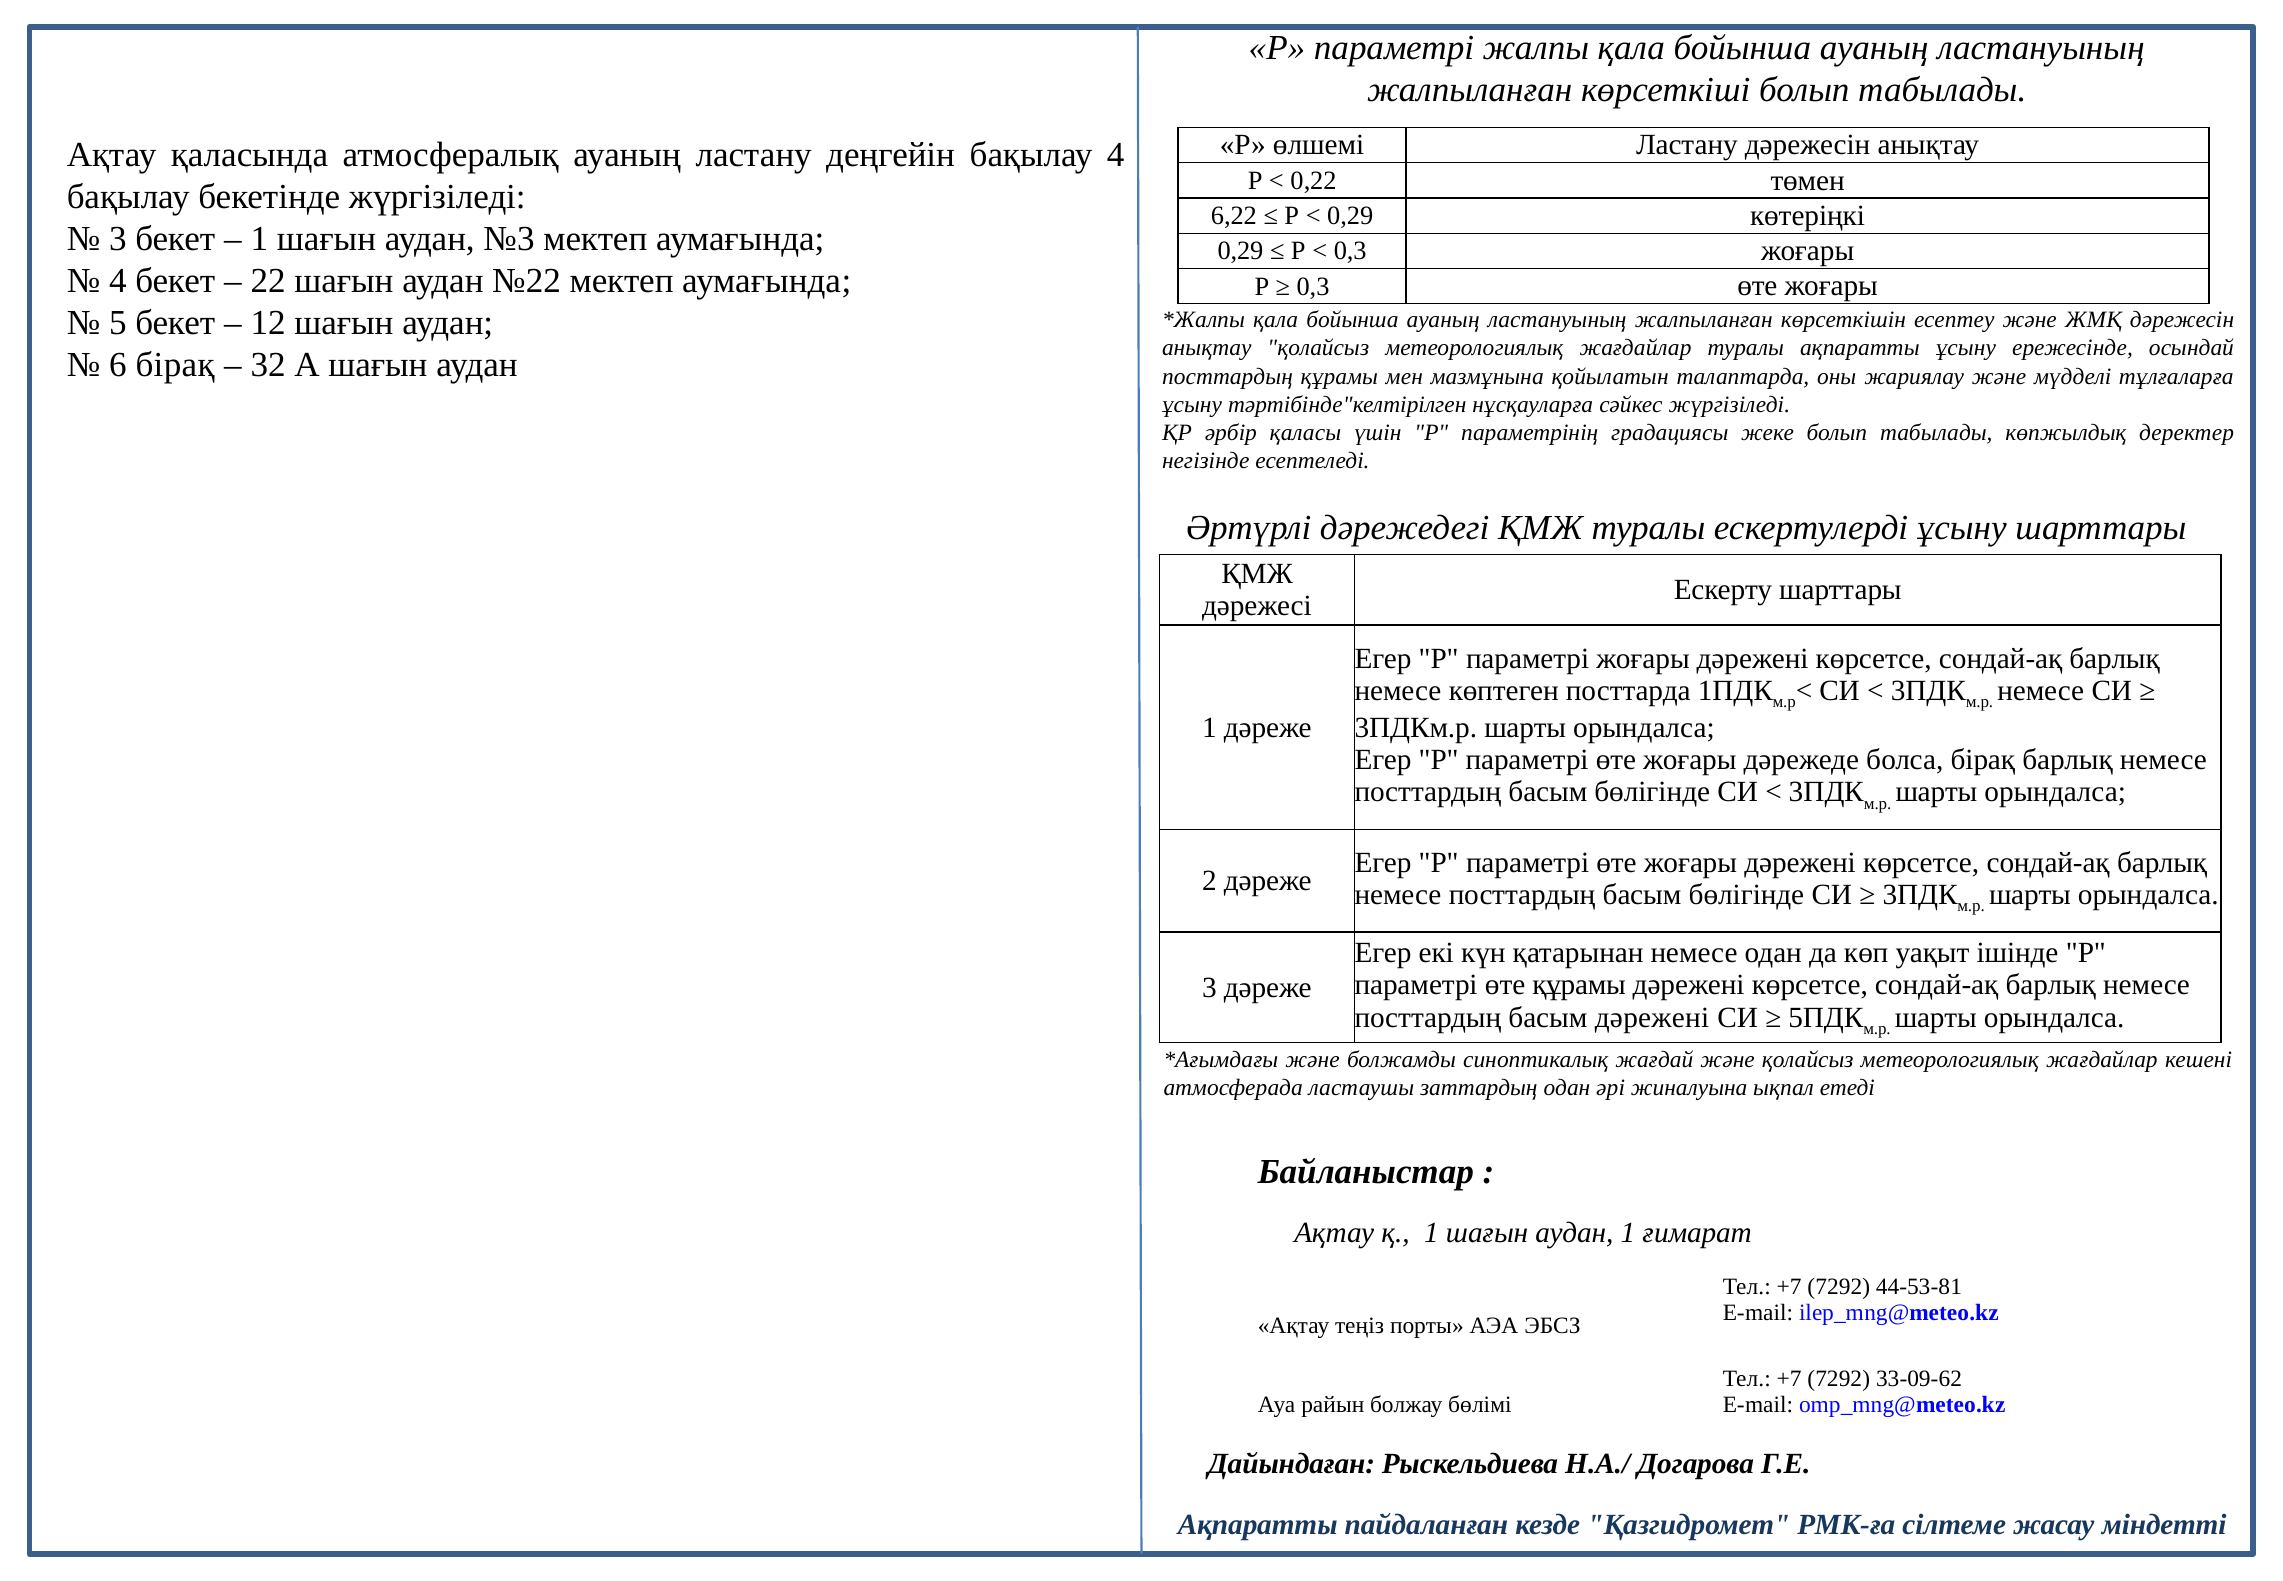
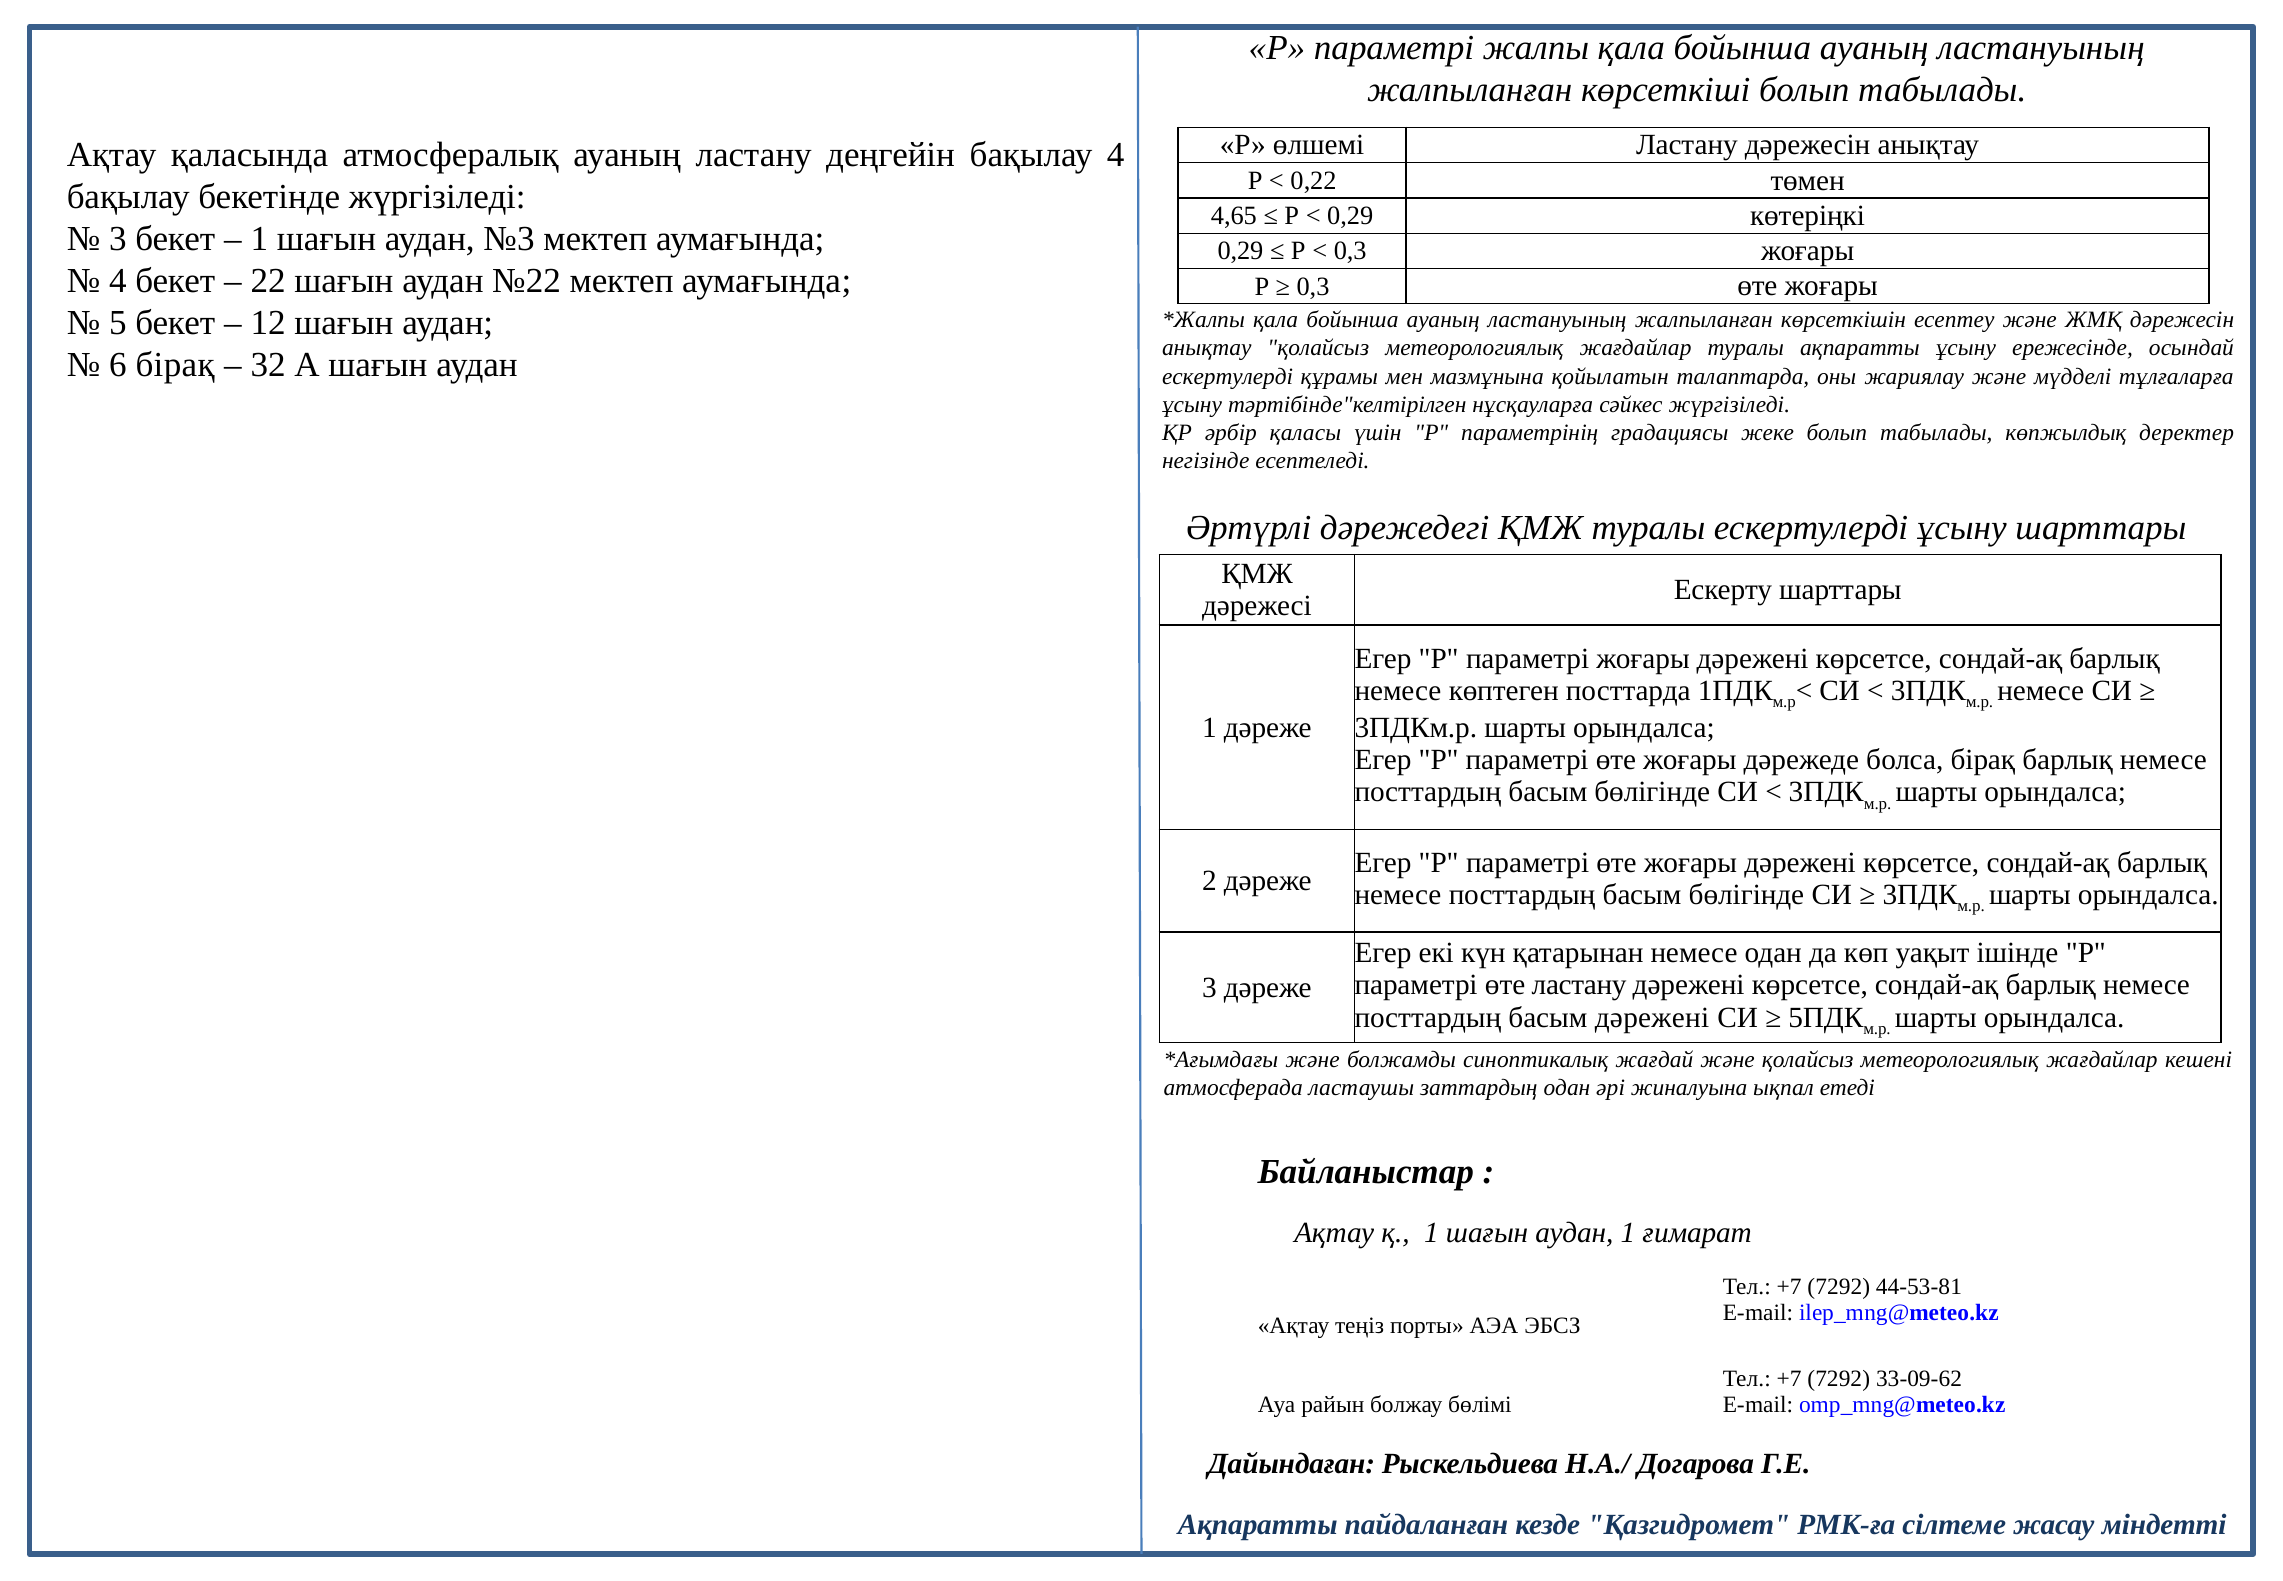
6,22: 6,22 -> 4,65 (1234, 216)
посттардың: посттардың -> ескертулерді (1228, 376)
өте құрамы: құрамы -> ластану (1579, 985)
